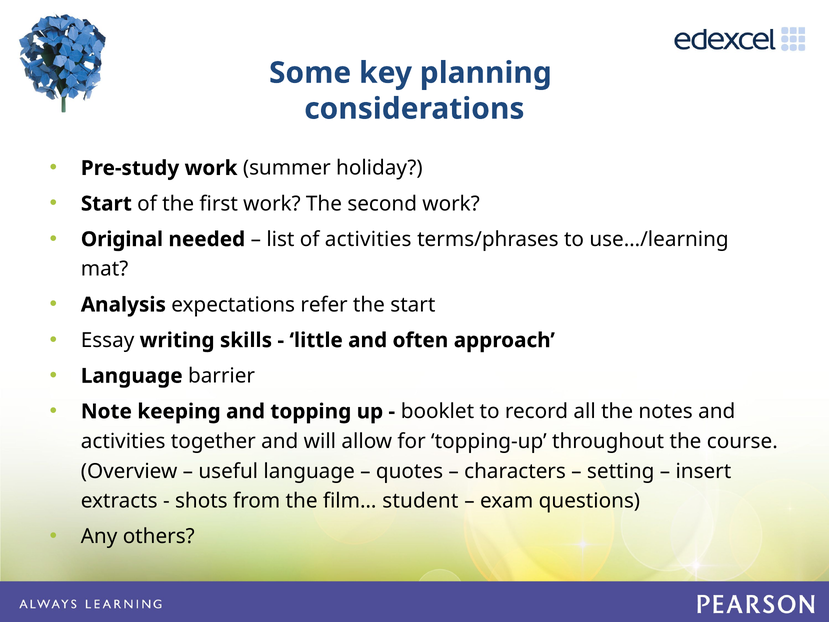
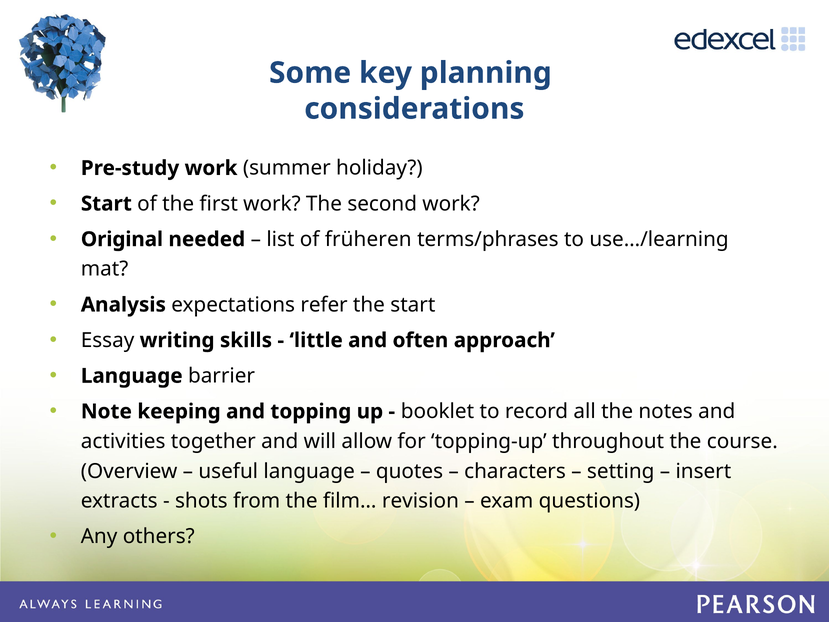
of activities: activities -> früheren (368, 239)
student: student -> revision (420, 501)
